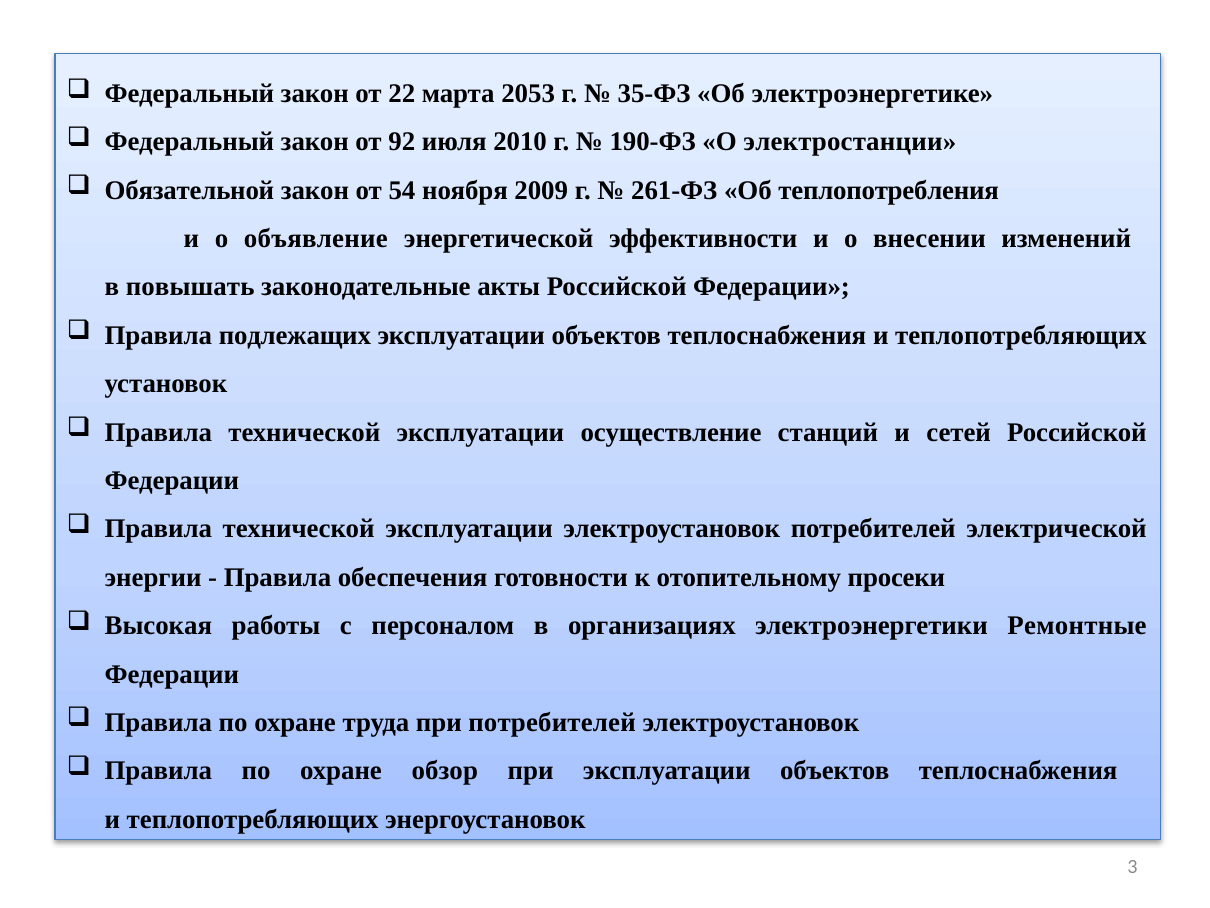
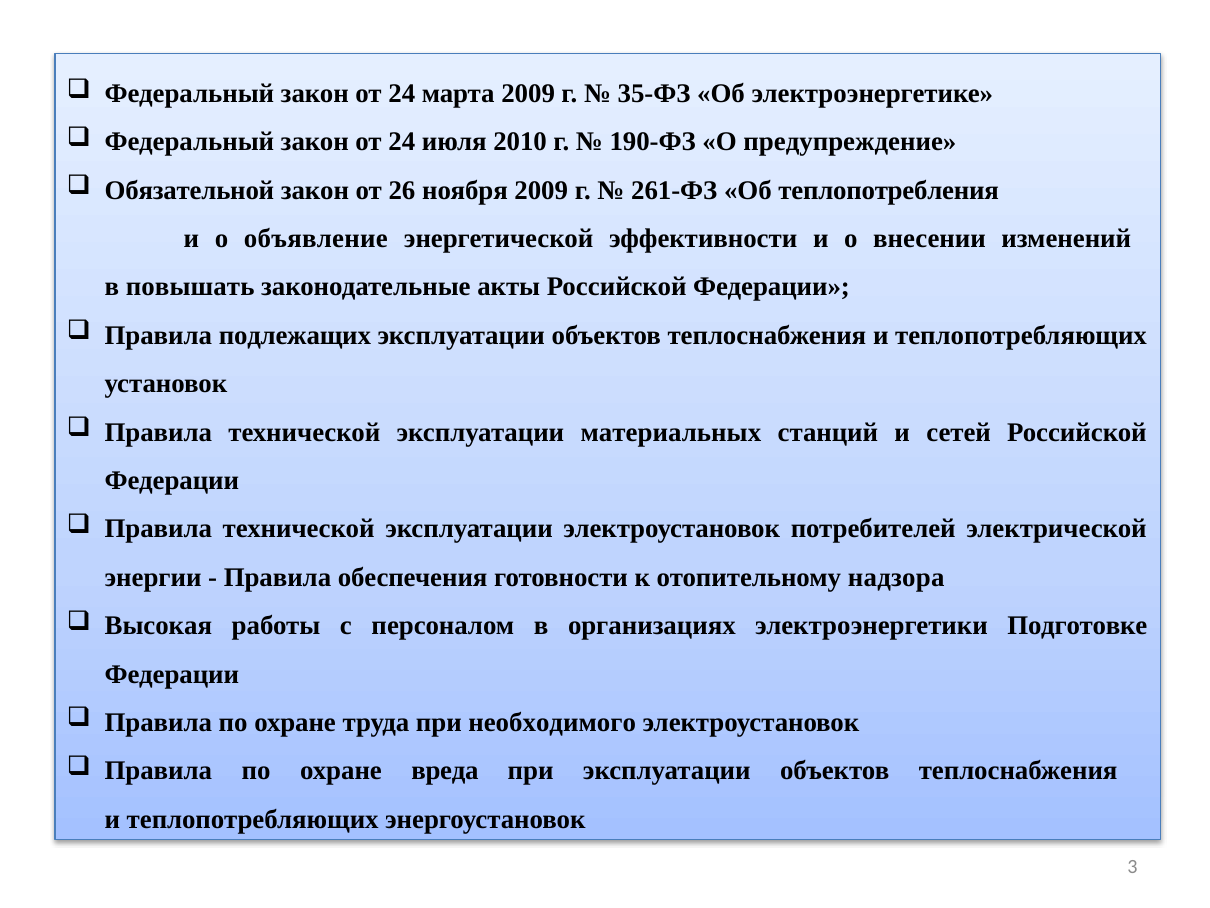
22: 22 -> 24 (402, 94)
марта 2053: 2053 -> 2009 (528, 94)
92: 92 -> 24 (402, 142)
электростанции: электростанции -> предупреждение (850, 142)
54: 54 -> 26 (402, 190)
осуществление: осуществление -> материальных (671, 432)
просеки: просеки -> надзора (896, 577)
Ремонтные: Ремонтные -> Подготовке (1077, 625)
при потребителей: потребителей -> необходимого (552, 722)
обзор: обзор -> вреда (445, 770)
